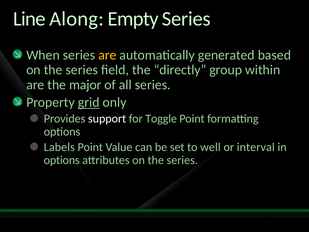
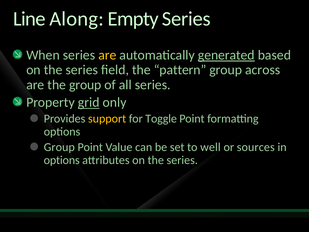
generated underline: none -> present (226, 55)
directly: directly -> pattern (180, 70)
within: within -> across (263, 70)
the major: major -> group (85, 85)
support colour: white -> yellow (107, 119)
Labels: Labels -> Group (59, 147)
interval: interval -> sources (256, 147)
